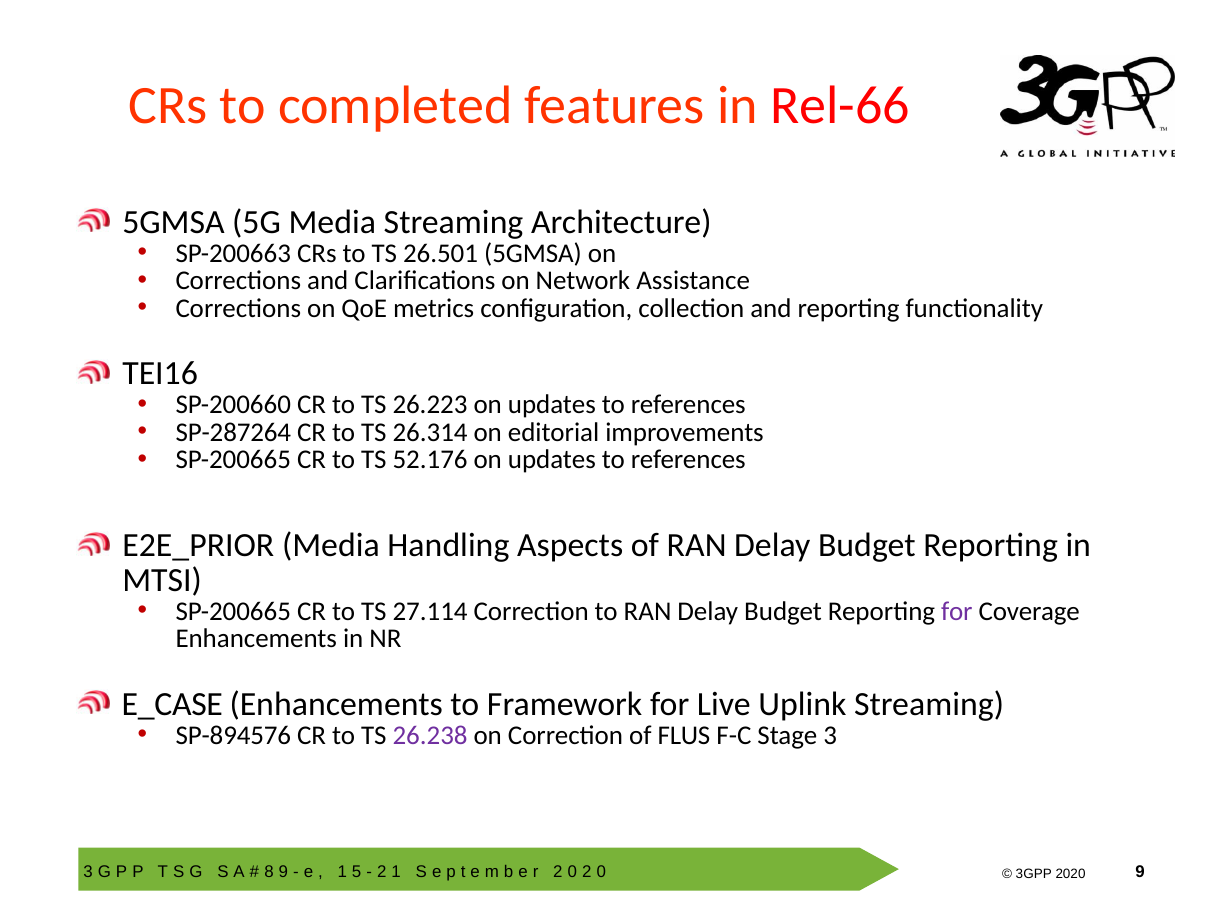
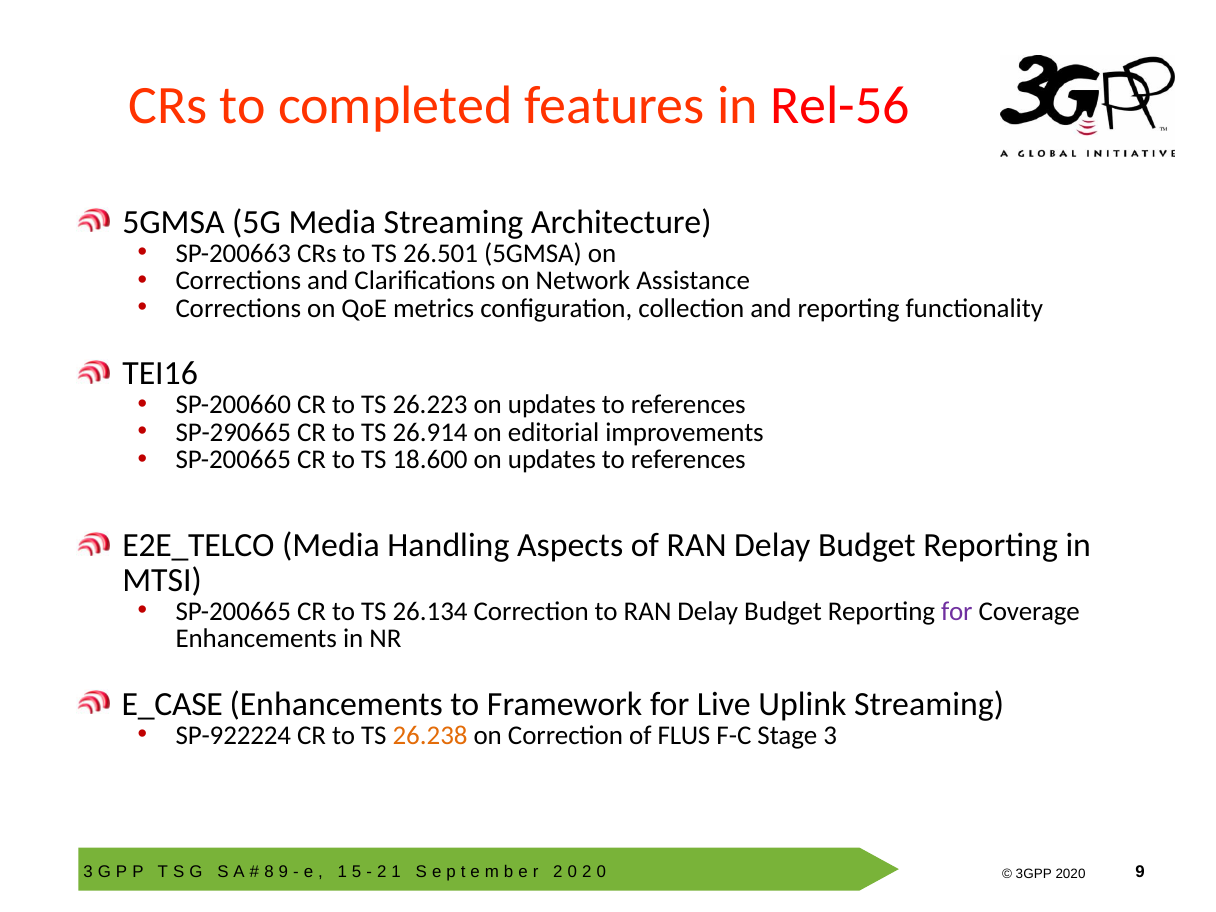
Rel-66: Rel-66 -> Rel-56 (840, 106)
SP-287264: SP-287264 -> SP-290665 (233, 432)
26.314: 26.314 -> 26.914 (430, 432)
52.176: 52.176 -> 18.600 (430, 460)
E2E_PRIOR: E2E_PRIOR -> E2E_TELCO (198, 546)
27.114: 27.114 -> 26.134 (430, 611)
SP-894576: SP-894576 -> SP-922224 (233, 735)
26.238 colour: purple -> orange (430, 735)
